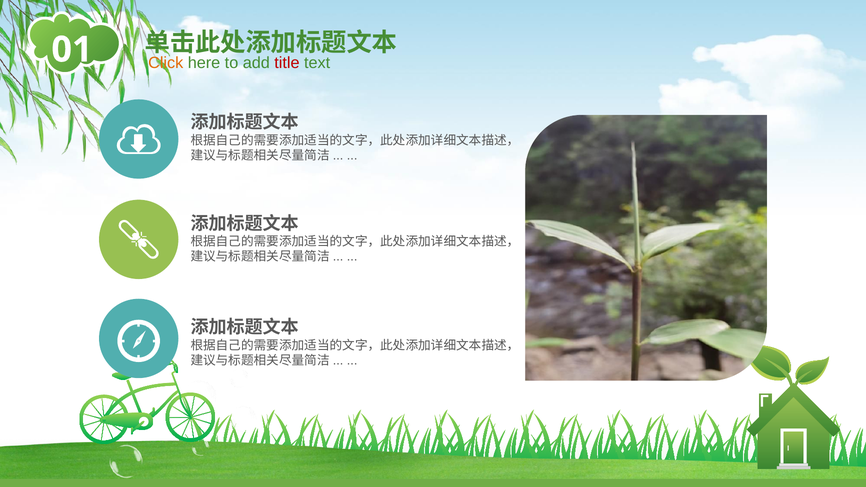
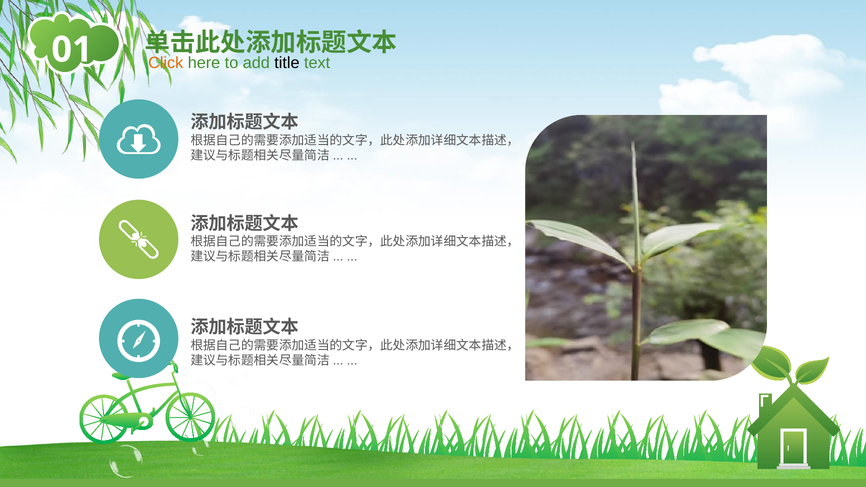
title colour: red -> black (287, 63)
